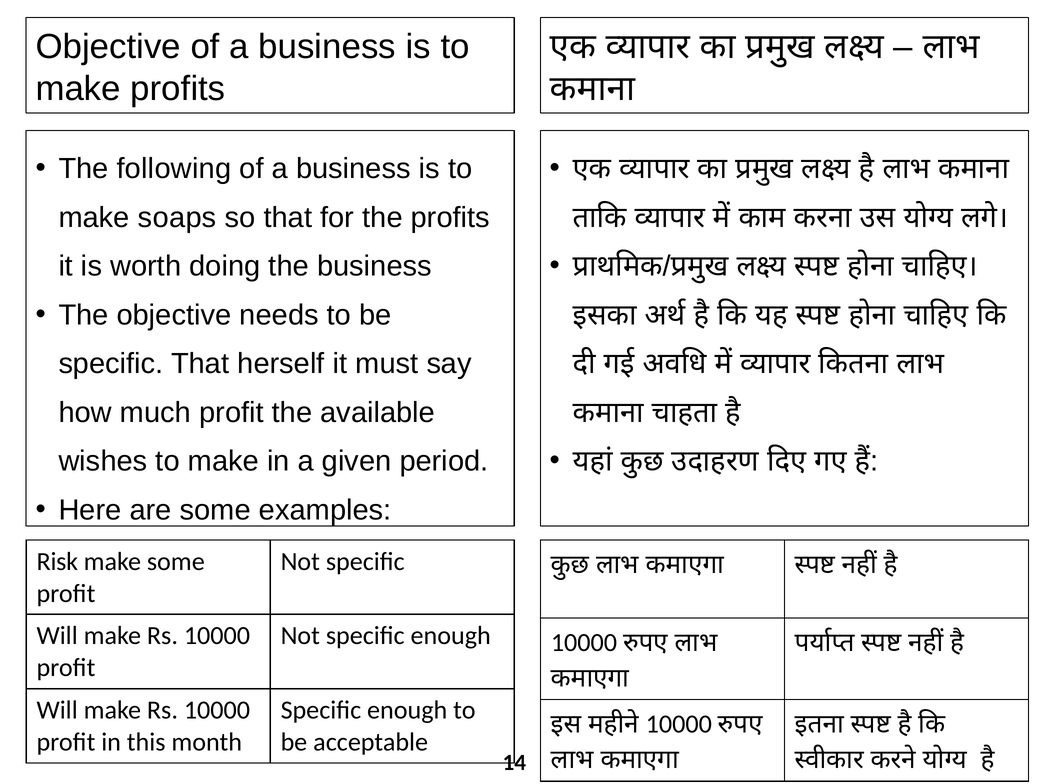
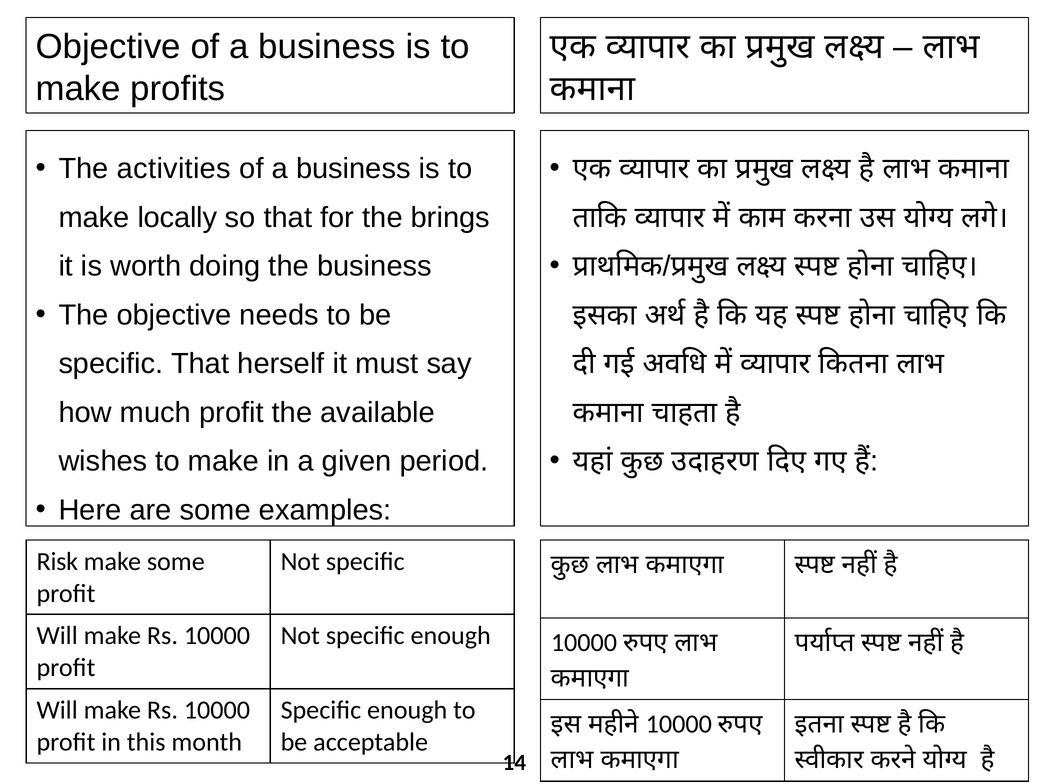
following: following -> activities (174, 169)
soaps: soaps -> locally (177, 218)
the profits: profits -> brings (450, 218)
